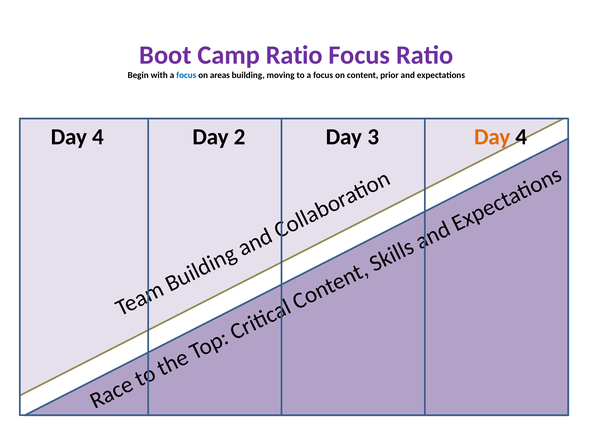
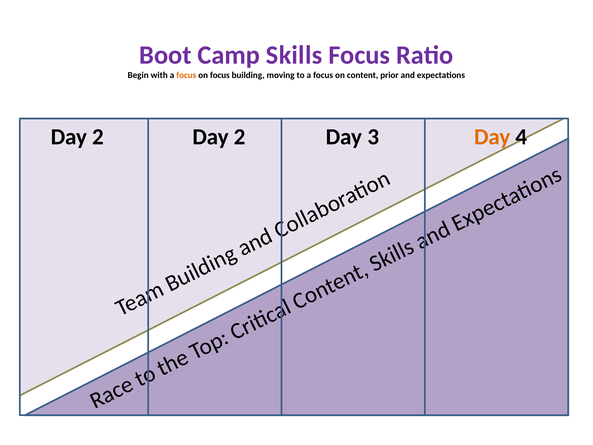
Camp Ratio: Ratio -> Skills (294, 55)
focus colour: blue -> orange (186, 75)
on areas: areas -> focus (220, 75)
4: 4 -> 2 (98, 137)
